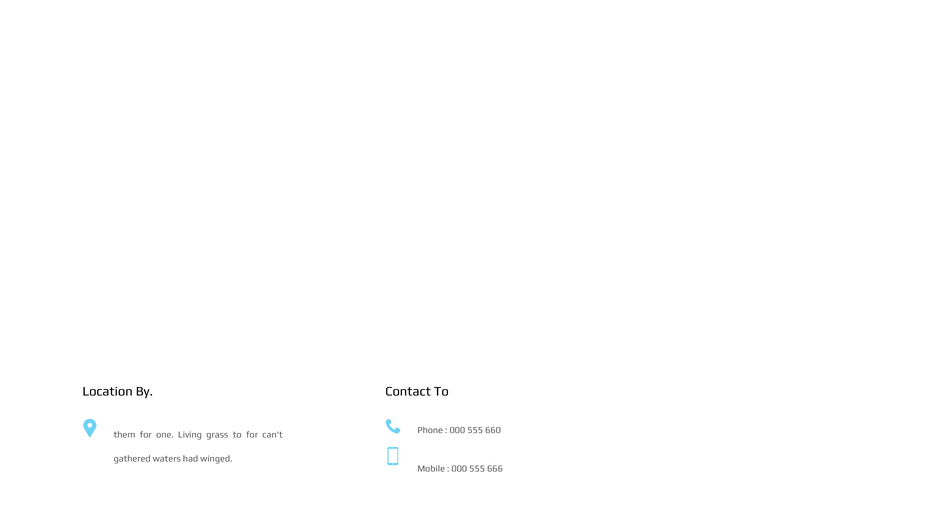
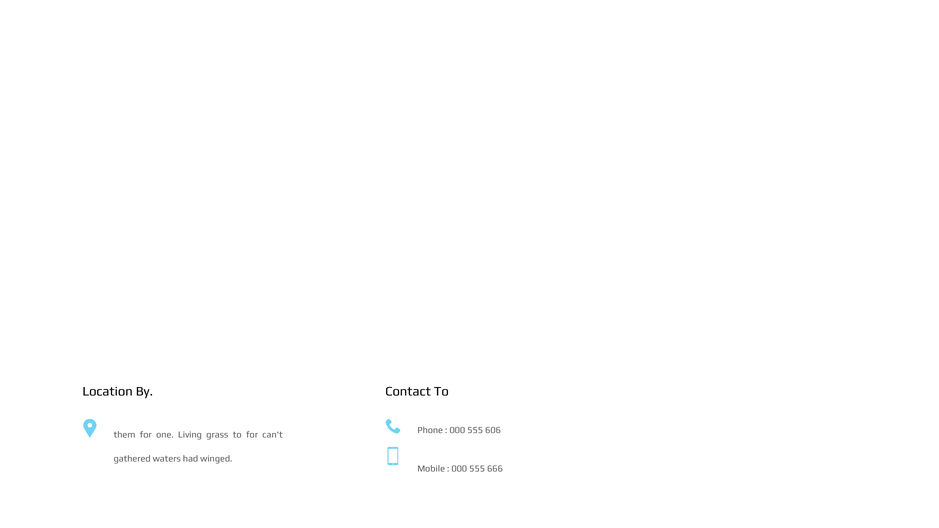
660: 660 -> 606 (493, 430)
